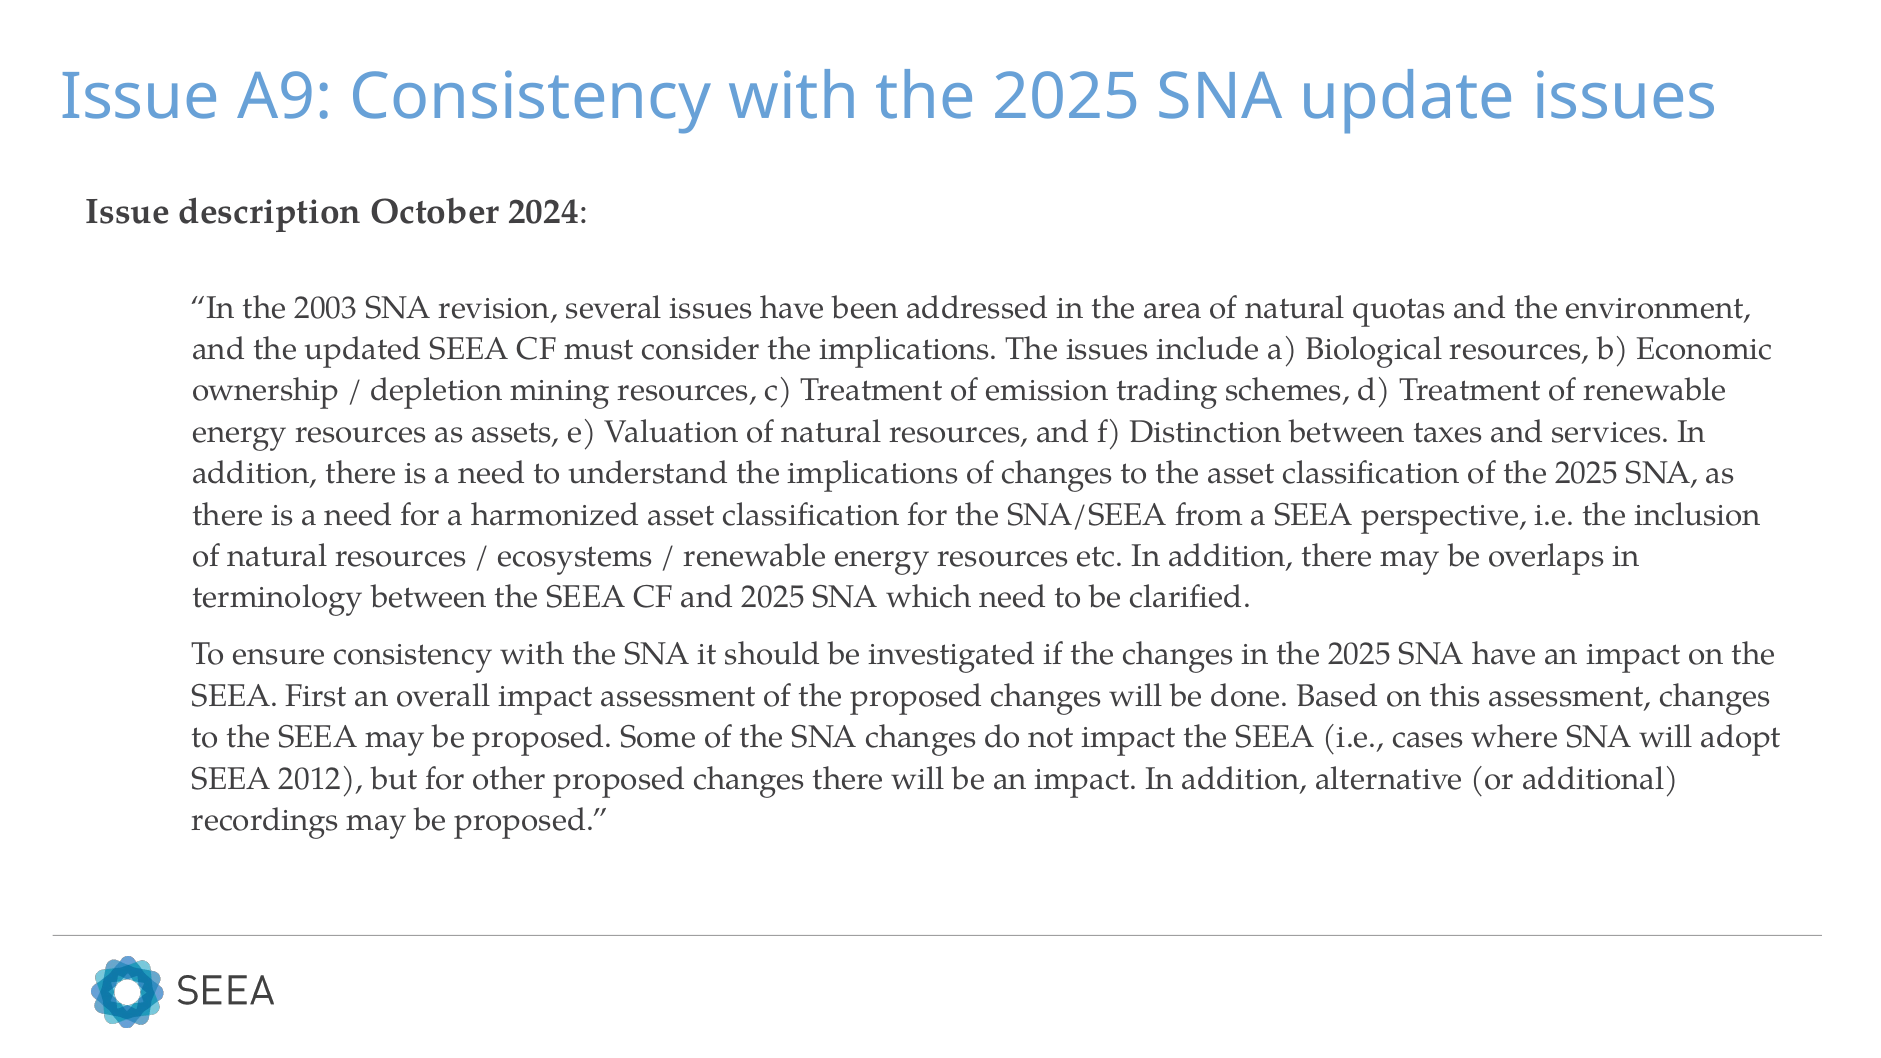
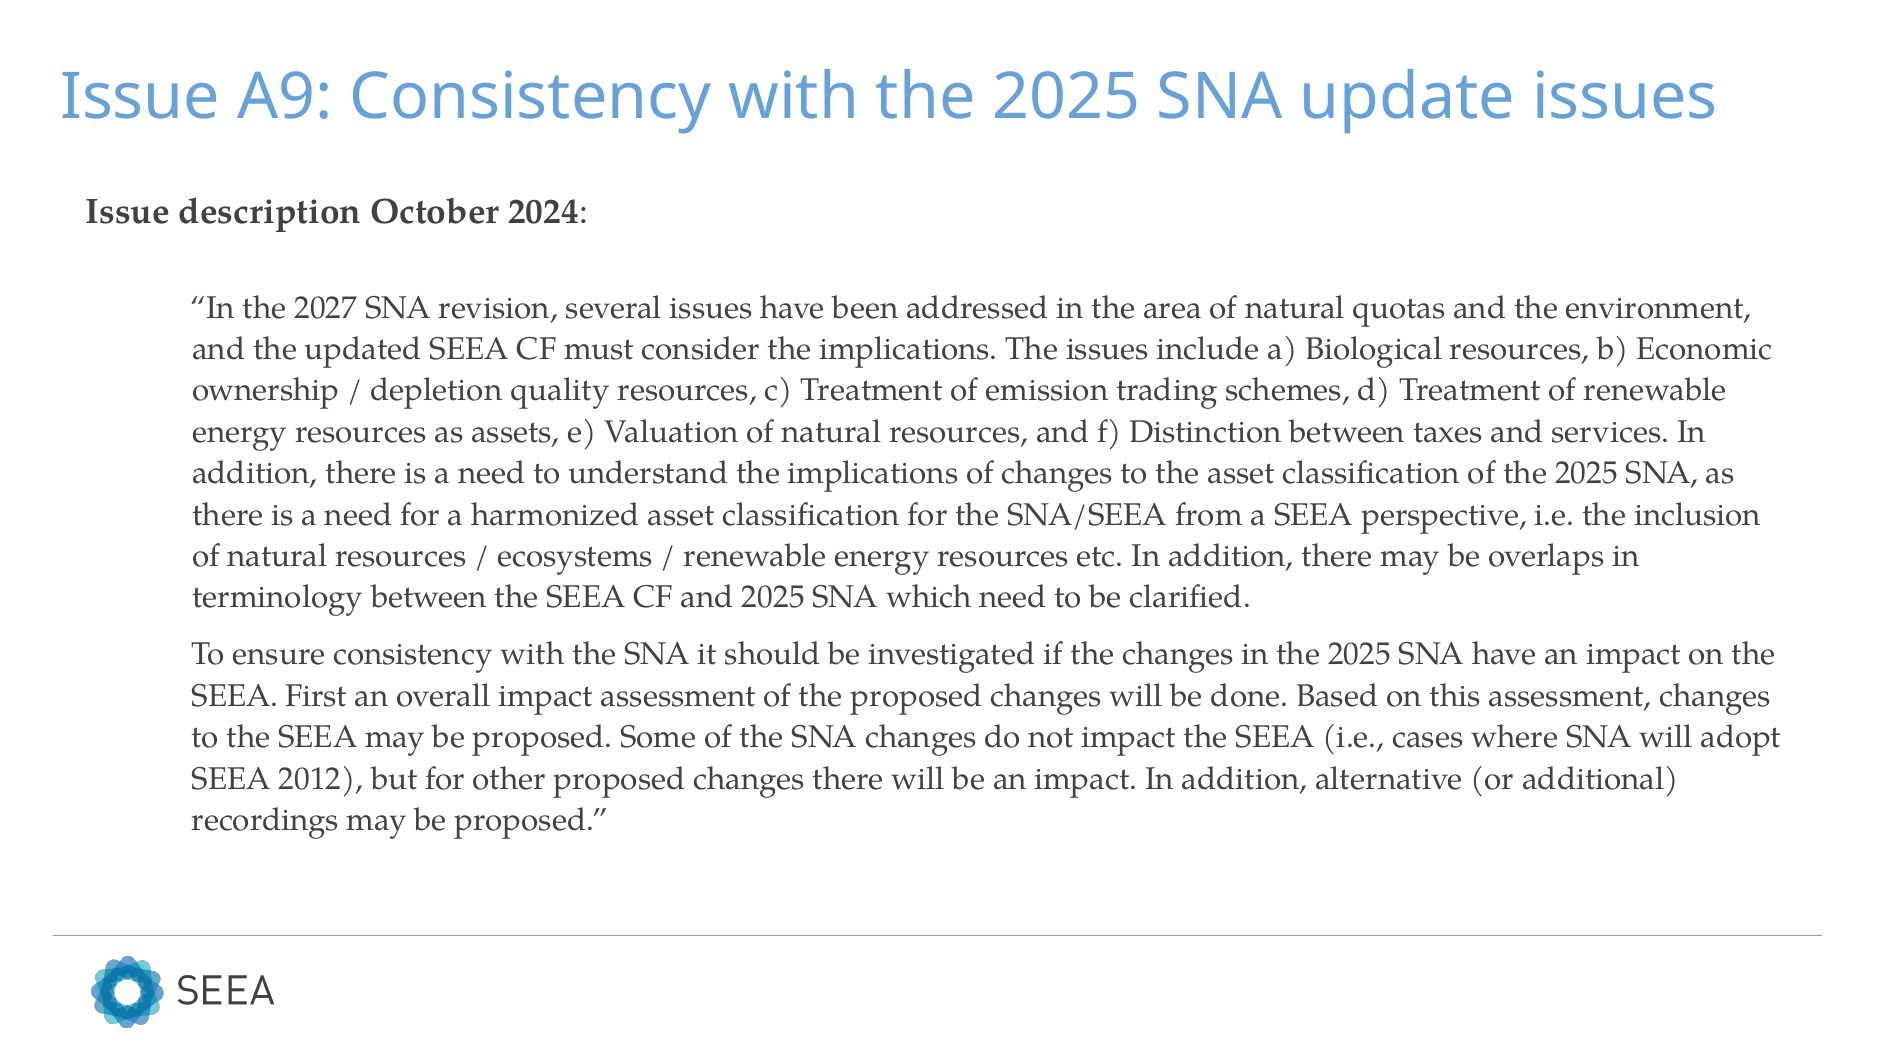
2003: 2003 -> 2027 (326, 308)
mining: mining -> quality (560, 391)
